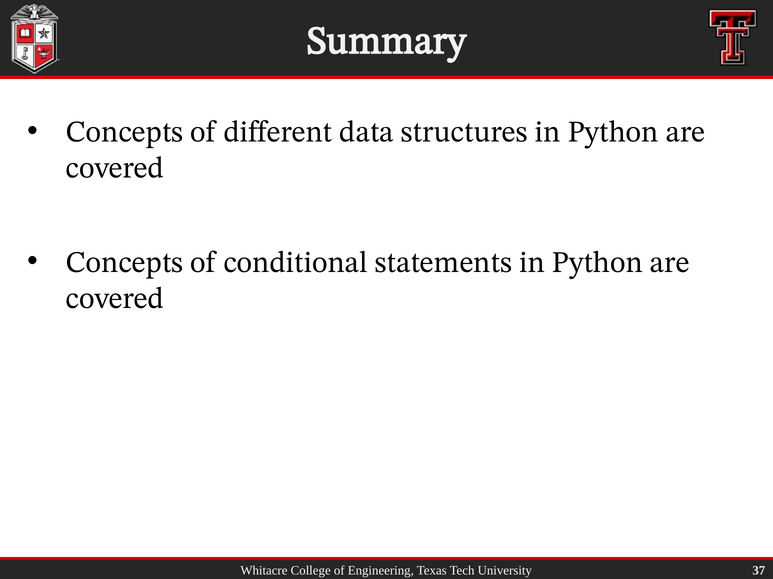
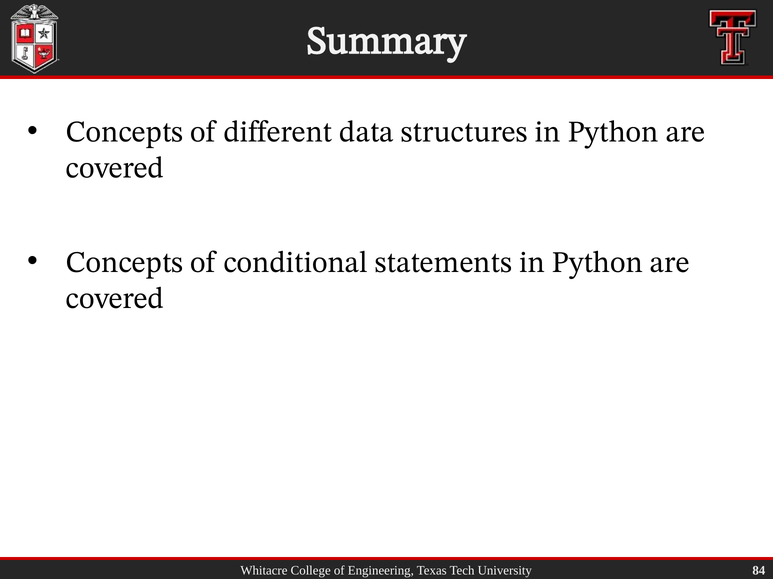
37: 37 -> 84 (759, 571)
